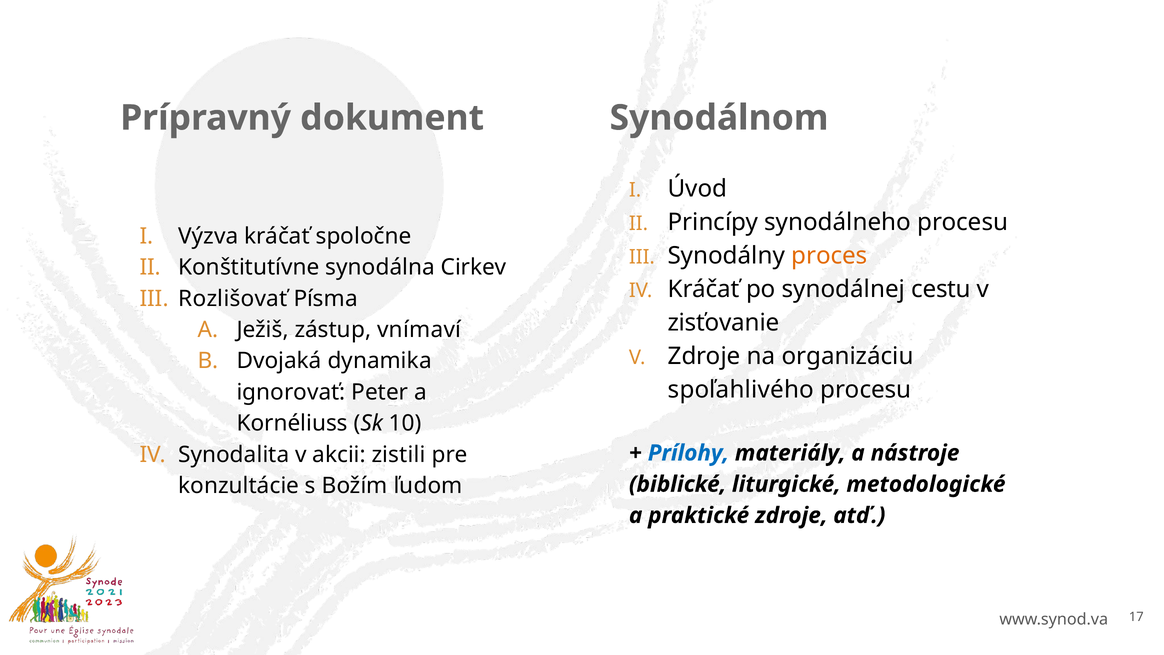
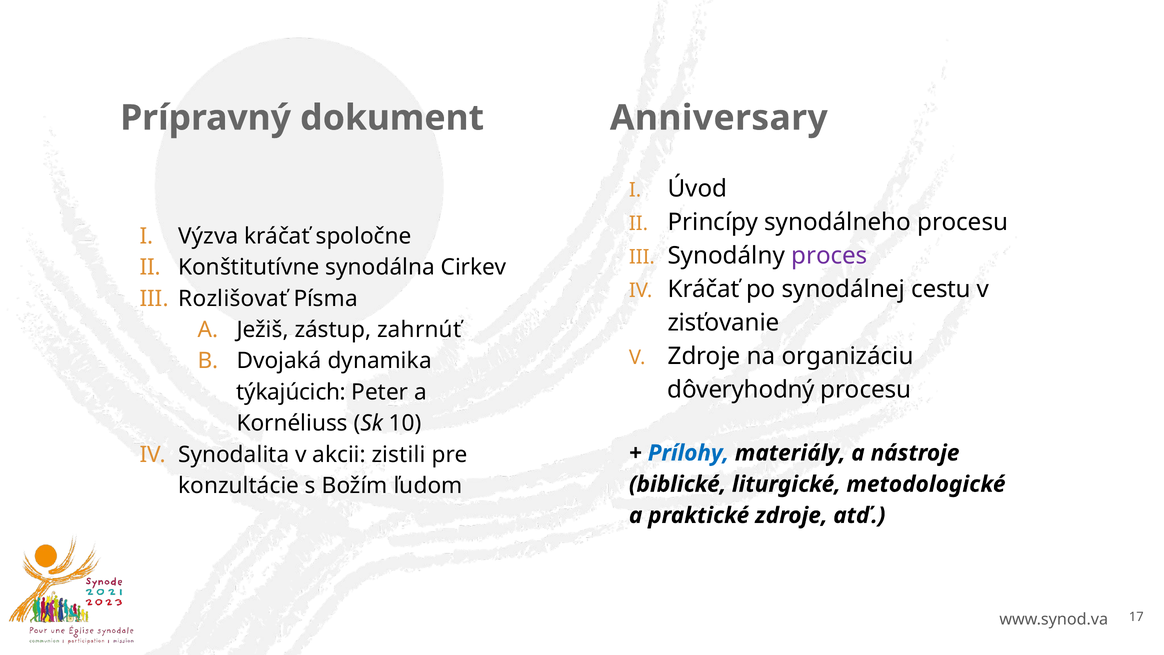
Synodálnom: Synodálnom -> Anniversary (719, 118)
proces colour: orange -> purple (829, 256)
vnímaví: vnímaví -> zahrnúť (419, 330)
spoľahlivého: spoľahlivého -> dôveryhodný (741, 390)
ignorovať: ignorovať -> týkajúcich (291, 392)
